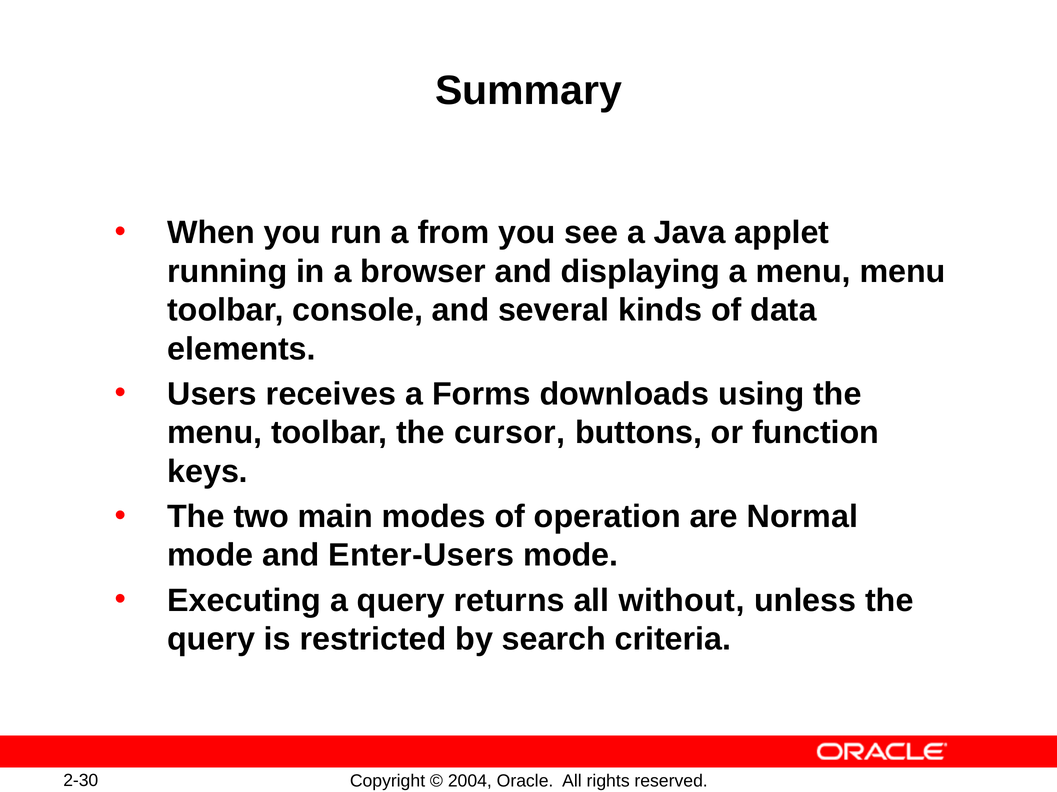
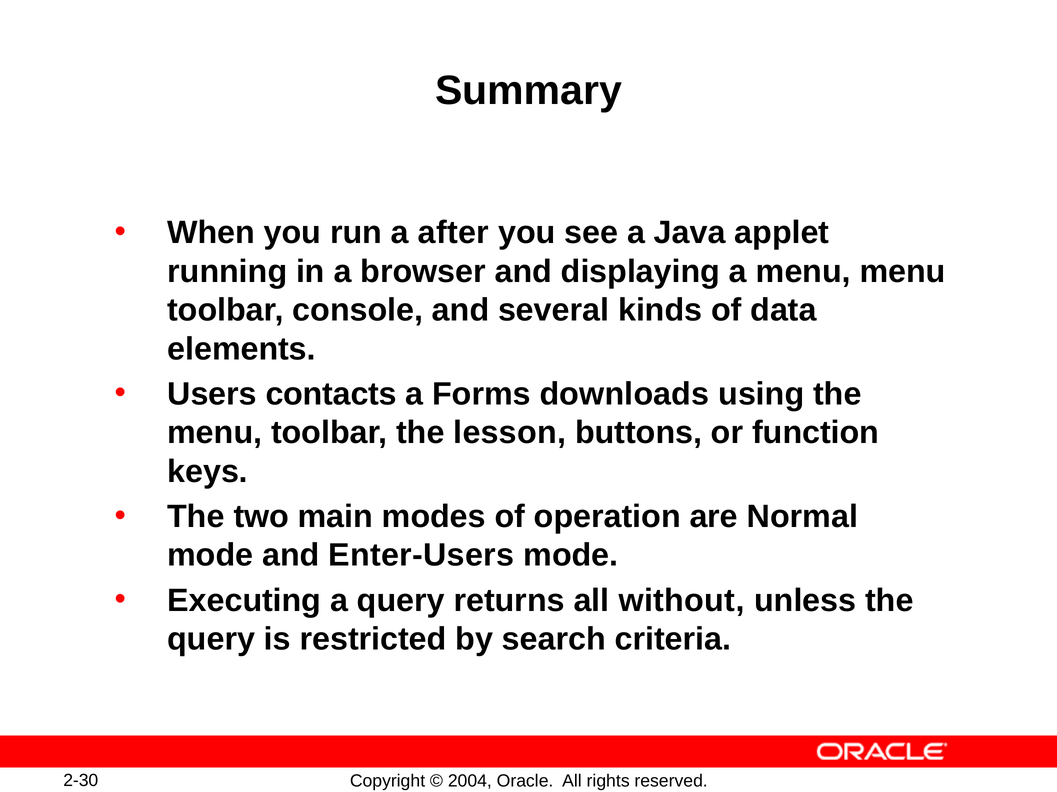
from: from -> after (453, 233)
receives: receives -> contacts (331, 394)
cursor: cursor -> lesson (510, 433)
